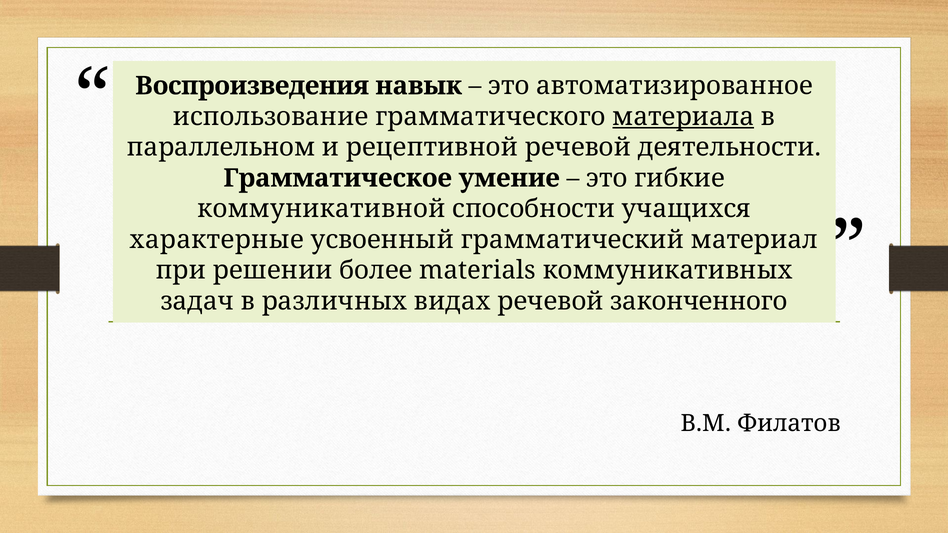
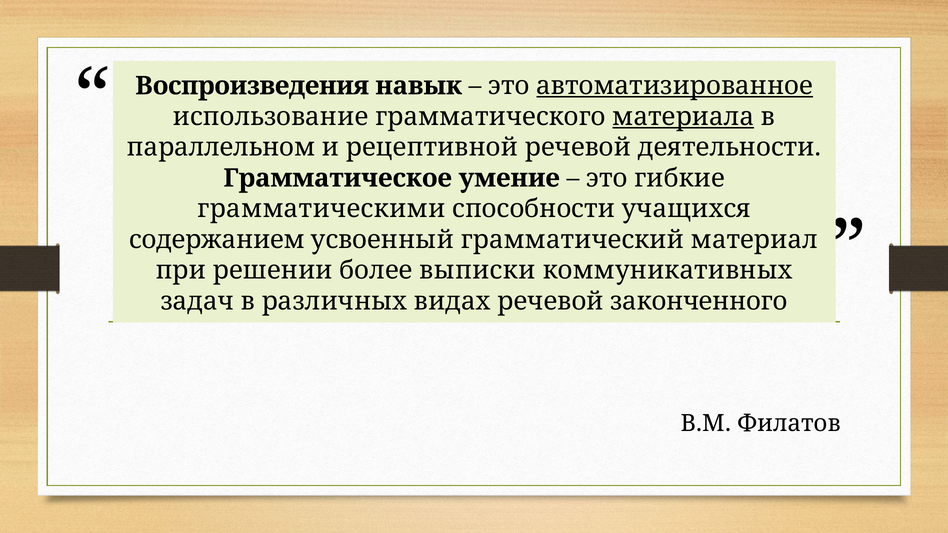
автоматизированное underline: none -> present (675, 86)
коммуникативной: коммуникативной -> грамматическими (321, 209)
характерные: характерные -> содержанием (217, 240)
materials: materials -> выписки (478, 271)
